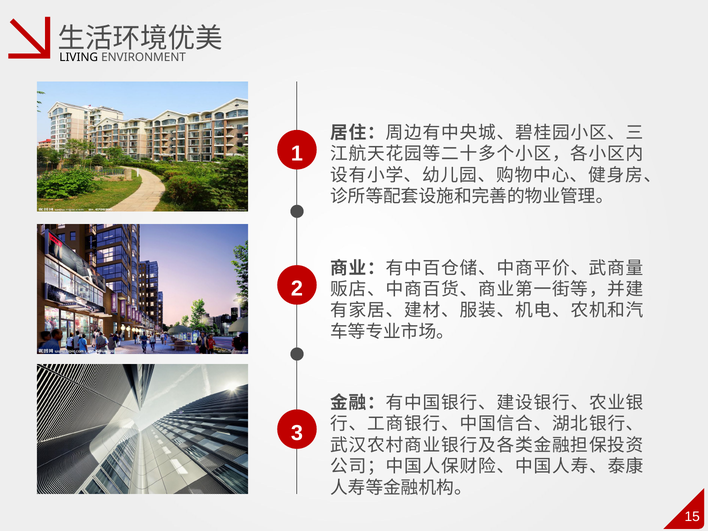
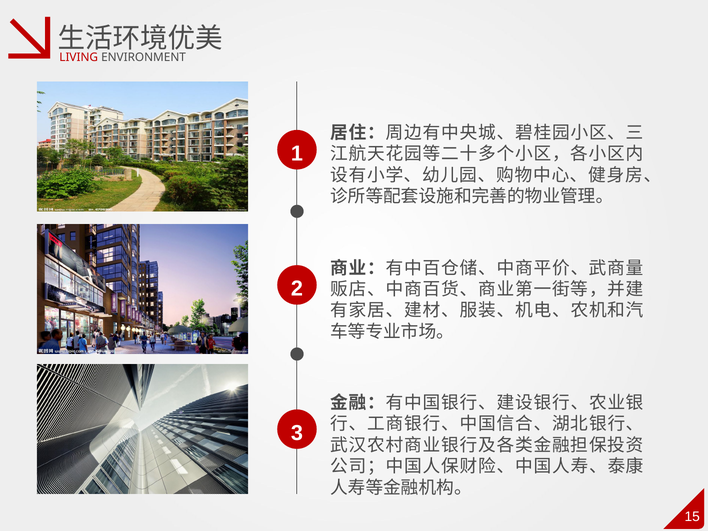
LIVING colour: black -> red (79, 58)
